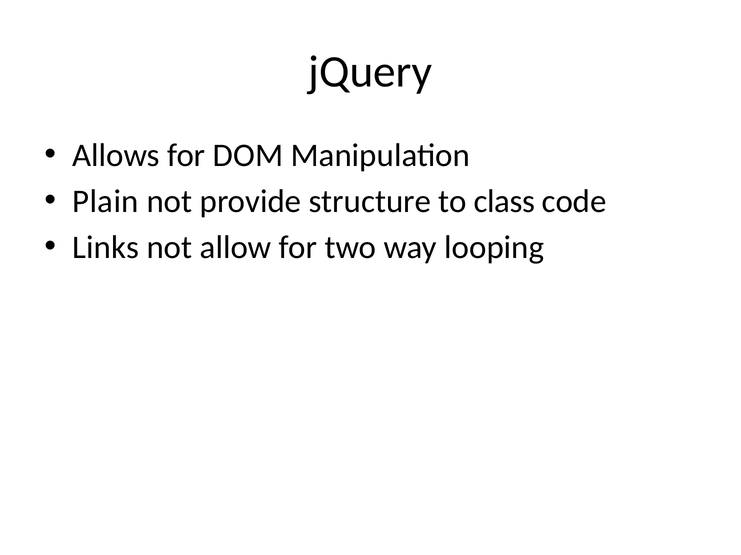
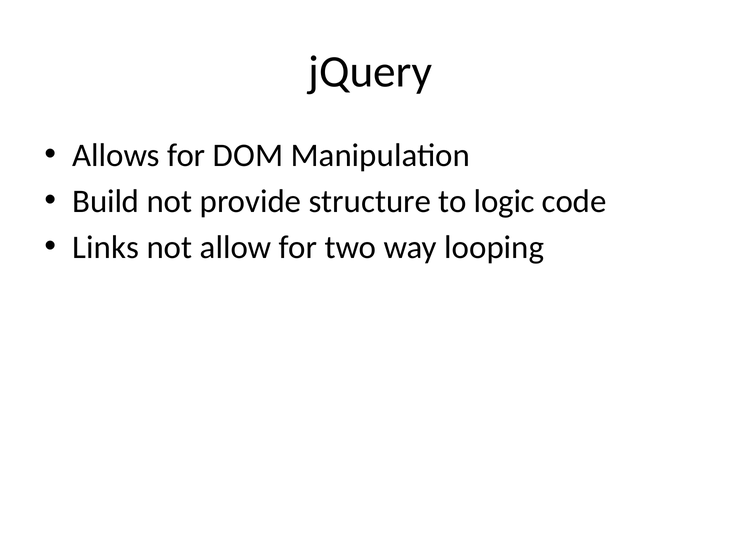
Plain: Plain -> Build (106, 202)
class: class -> logic (504, 202)
